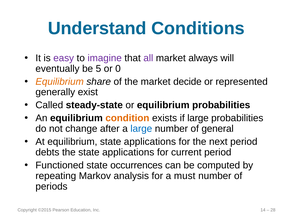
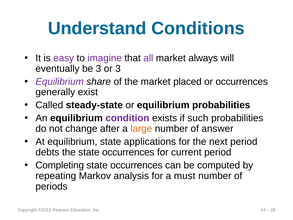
be 5: 5 -> 3 (98, 69)
or 0: 0 -> 3 (118, 69)
Equilibrium colour: orange -> purple (60, 81)
decide: decide -> placed (187, 81)
or represented: represented -> occurrences (242, 81)
condition colour: orange -> purple (127, 118)
if large: large -> such (198, 118)
large colour: blue -> orange (141, 129)
general: general -> answer (217, 129)
the state applications: applications -> occurrences (128, 152)
Functioned: Functioned -> Completing (60, 165)
